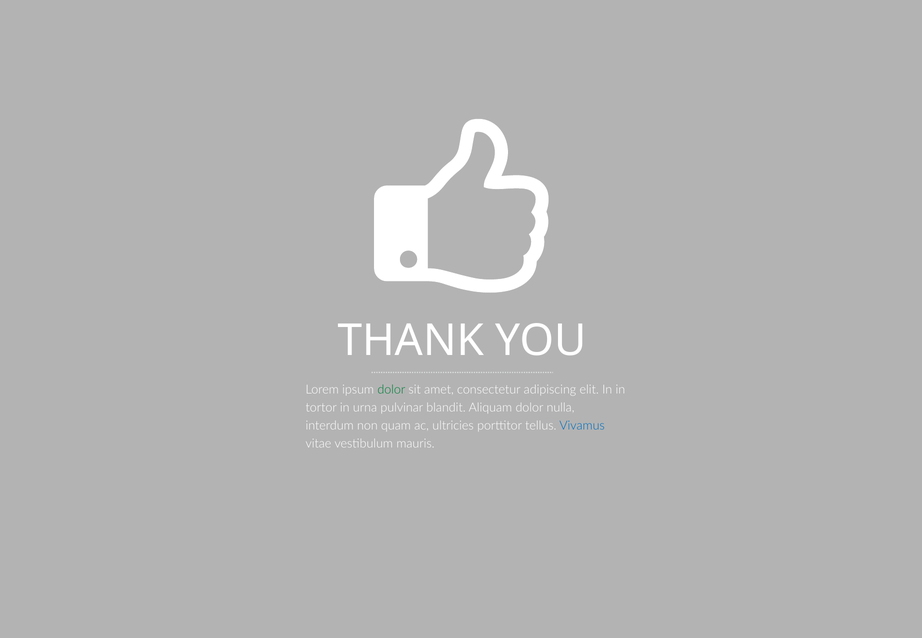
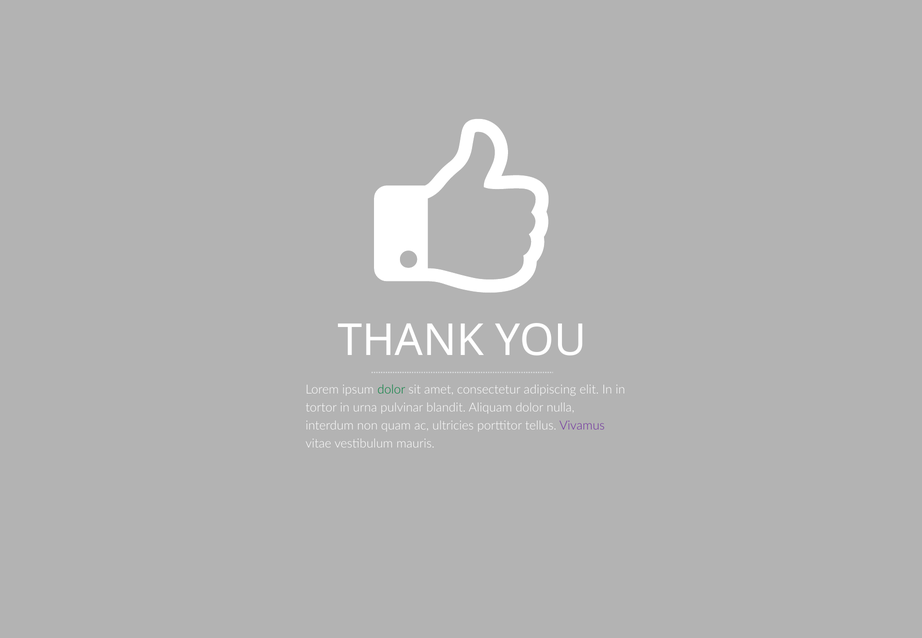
Vivamus colour: blue -> purple (582, 426)
